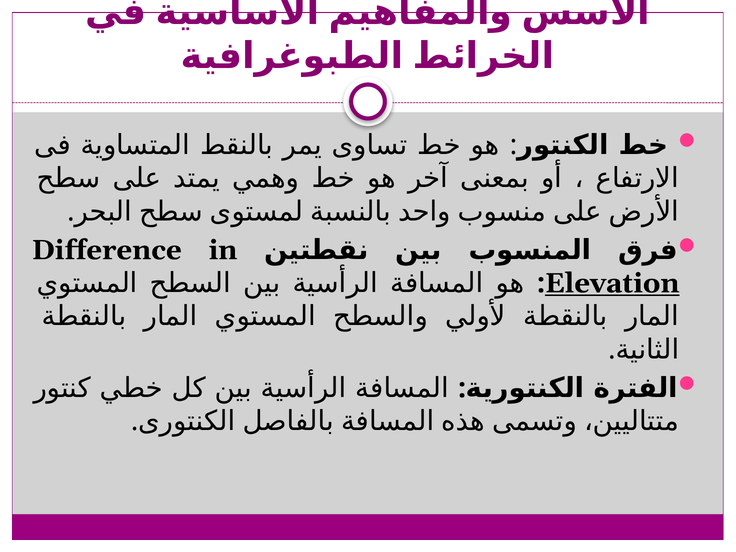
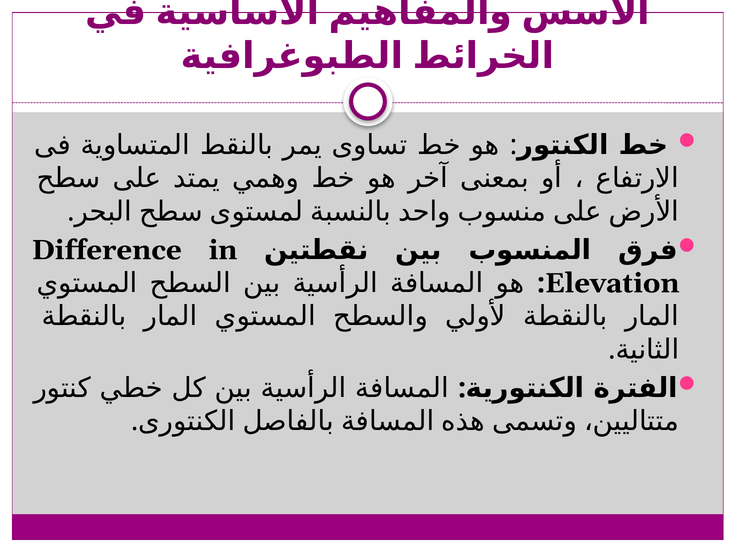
Elevation underline: present -> none (612, 283)
